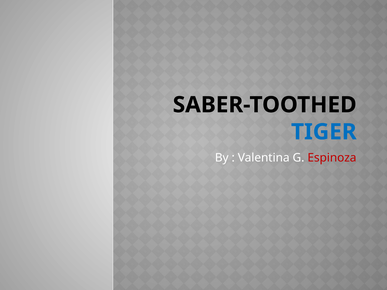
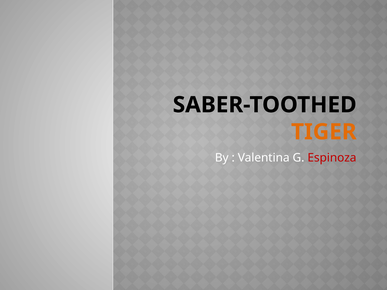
TIGER colour: blue -> orange (324, 132)
